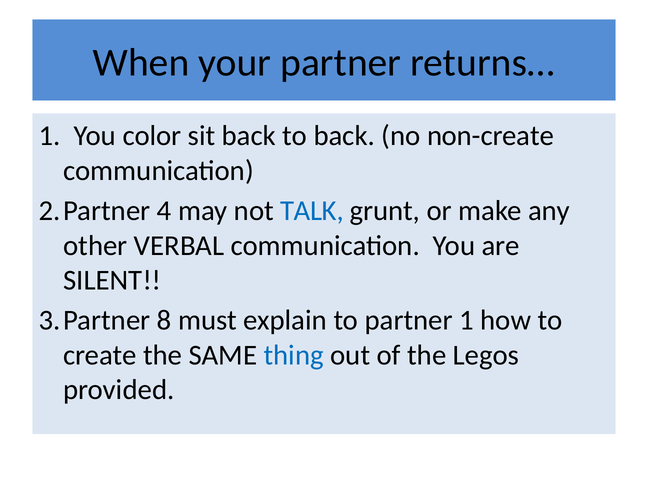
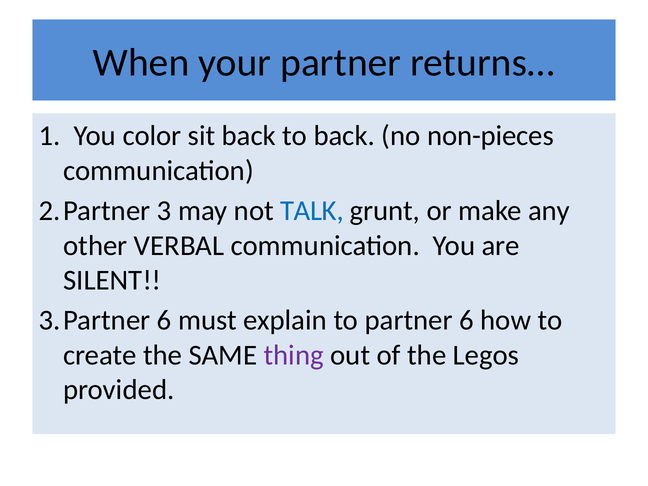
non-create: non-create -> non-pieces (490, 136)
4: 4 -> 3 (164, 211)
8: 8 -> 6 (164, 320)
partner 1: 1 -> 6 (466, 320)
thing colour: blue -> purple (294, 355)
